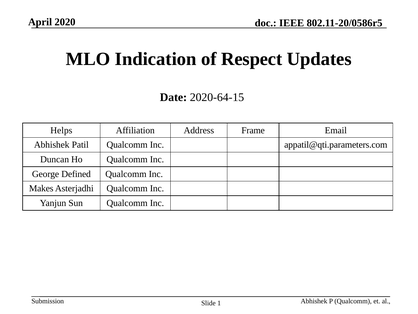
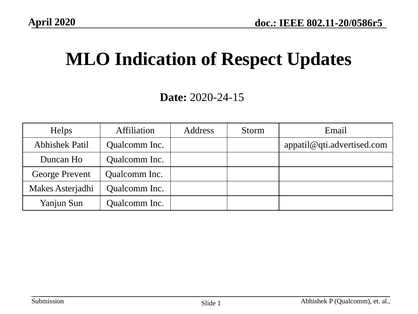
2020-64-15: 2020-64-15 -> 2020-24-15 (217, 97)
Frame: Frame -> Storm (253, 130)
appatil@qti.parameters.com: appatil@qti.parameters.com -> appatil@qti.advertised.com (336, 145)
Defined: Defined -> Prevent (76, 174)
